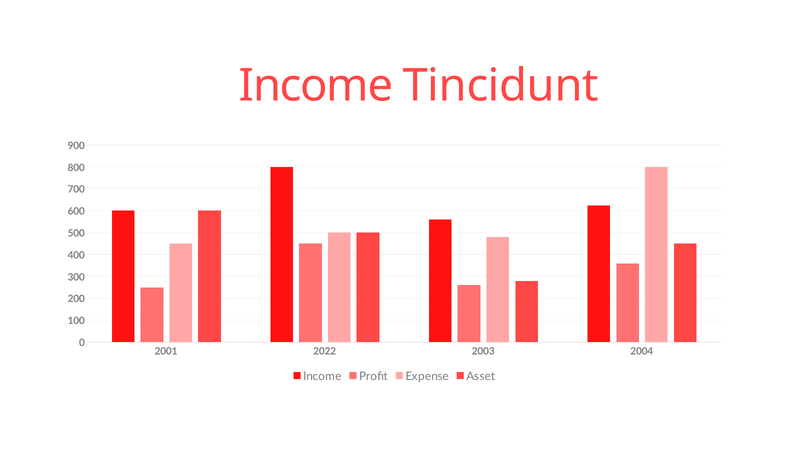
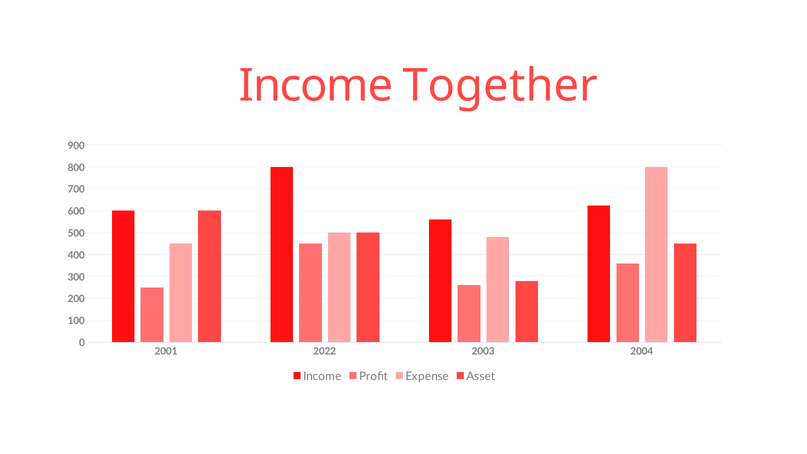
Tincidunt: Tincidunt -> Together (500, 86)
